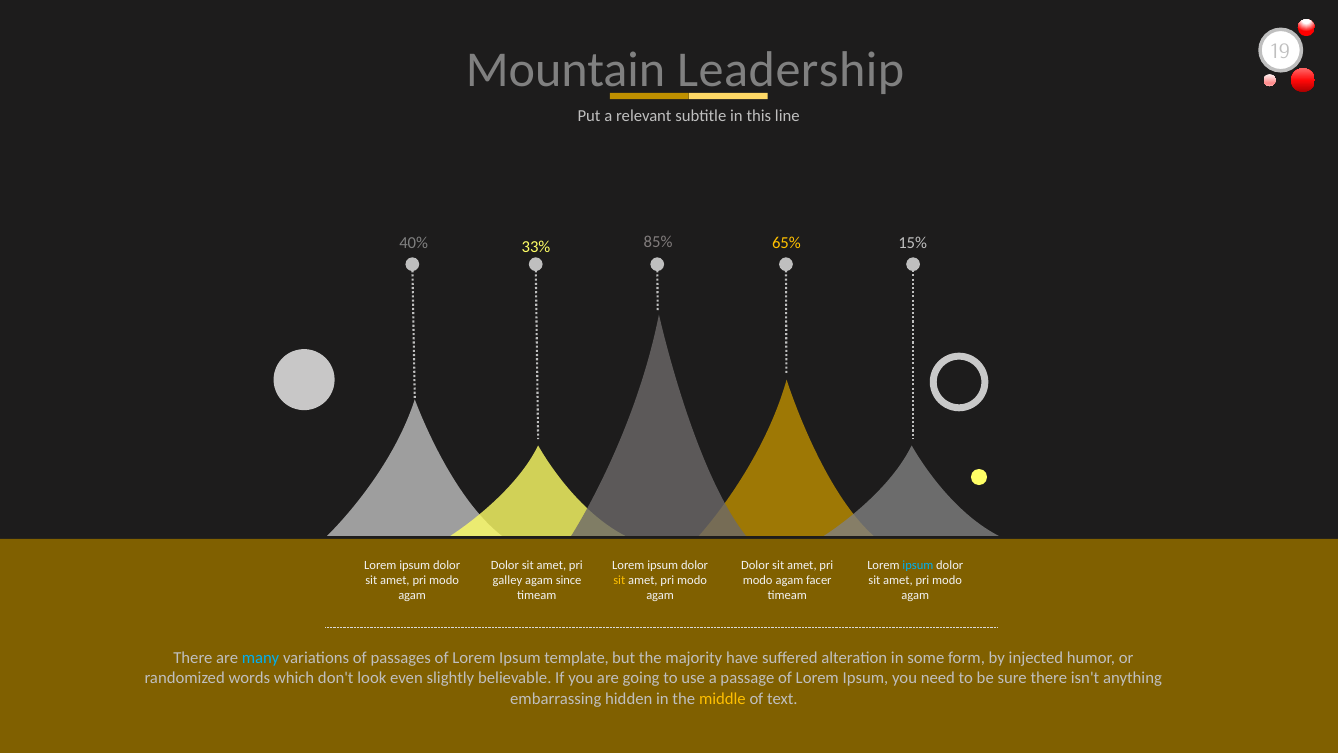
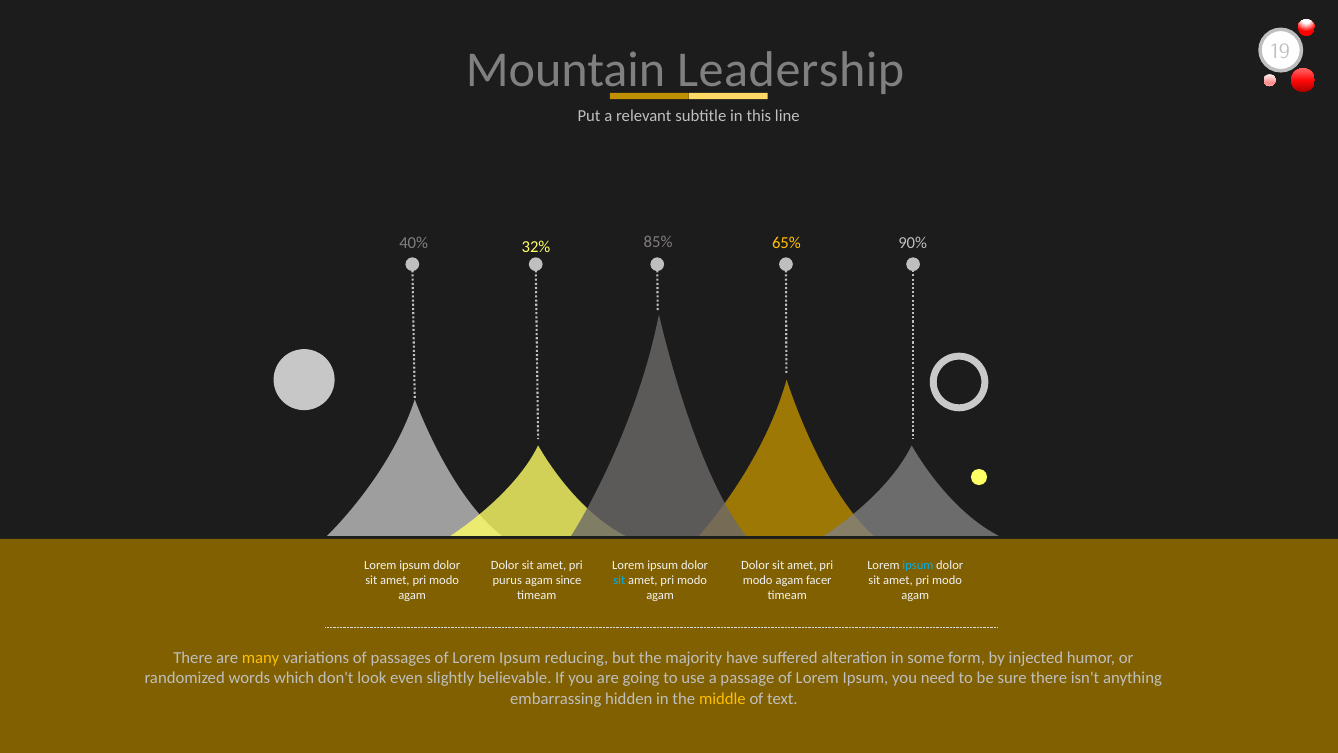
15%: 15% -> 90% (913, 243)
33%: 33% -> 32% (536, 246)
galley: galley -> purus (507, 580)
sit colour: yellow -> light blue (619, 580)
many colour: light blue -> yellow (261, 658)
template: template -> reducing (576, 658)
